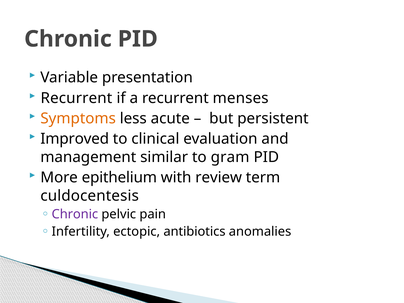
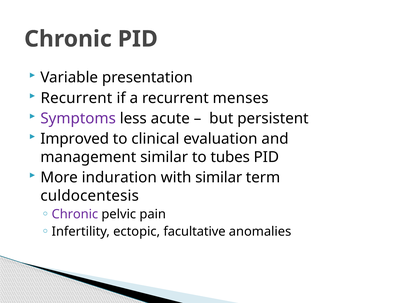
Symptoms colour: orange -> purple (78, 118)
gram: gram -> tubes (230, 157)
epithelium: epithelium -> induration (119, 178)
with review: review -> similar (219, 178)
antibiotics: antibiotics -> facultative (194, 232)
